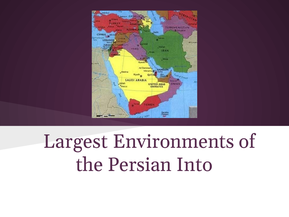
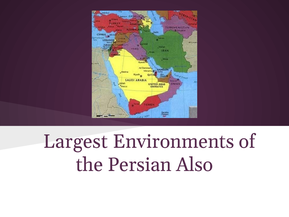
Into: Into -> Also (195, 164)
